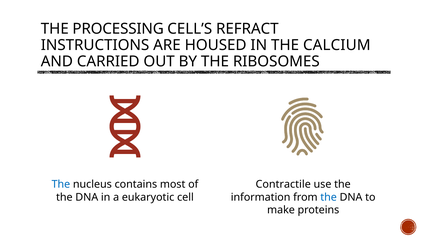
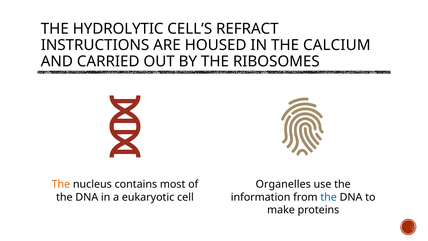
PROCESSING: PROCESSING -> HYDROLYTIC (118, 29)
The colour: blue -> orange (61, 184)
Contractile: Contractile -> Organelles (283, 184)
